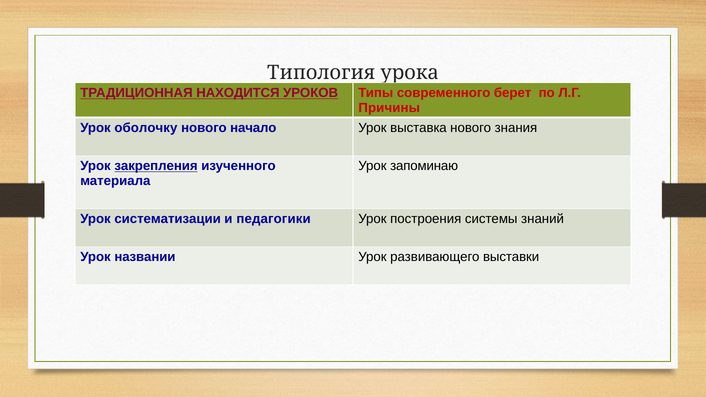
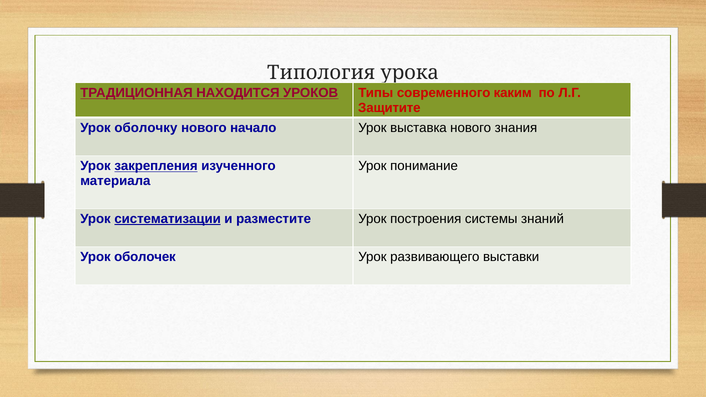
берет: берет -> каким (513, 93)
Причины: Причины -> Защитите (389, 108)
запоминаю: запоминаю -> понимание (424, 166)
систематизации underline: none -> present (168, 219)
педагогики: педагогики -> разместите (274, 219)
названии: названии -> оболочек (145, 257)
